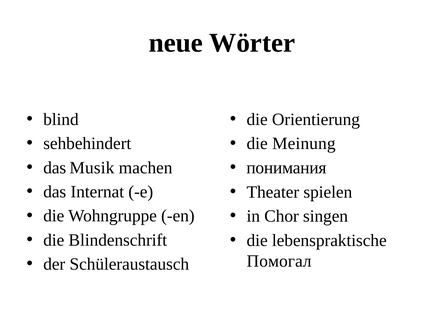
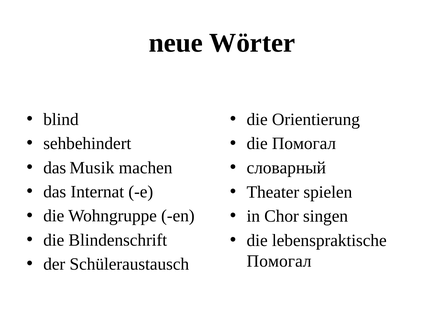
die Meinung: Meinung -> Помогал (304, 144)
понимания: понимания -> словарный (286, 168)
